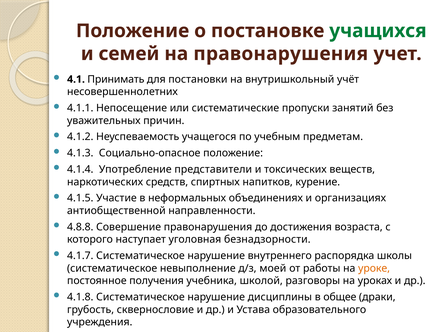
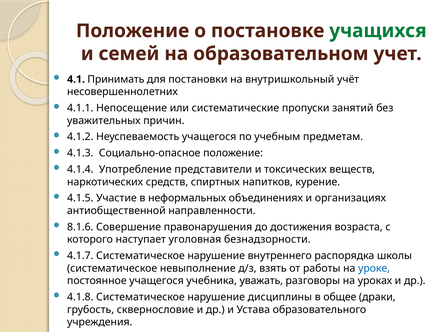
на правонарушения: правонарушения -> образовательном (281, 54)
4.8.8: 4.8.8 -> 8.1.6 (80, 227)
моей: моей -> взять (273, 268)
уроке colour: orange -> blue (374, 268)
постоянное получения: получения -> учащегося (157, 281)
школой: школой -> уважать (261, 281)
